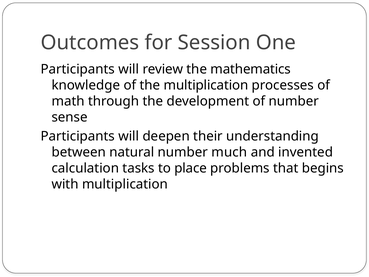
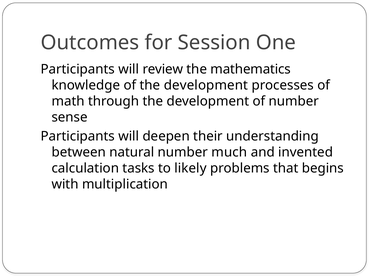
of the multiplication: multiplication -> development (206, 85)
place: place -> likely (191, 168)
